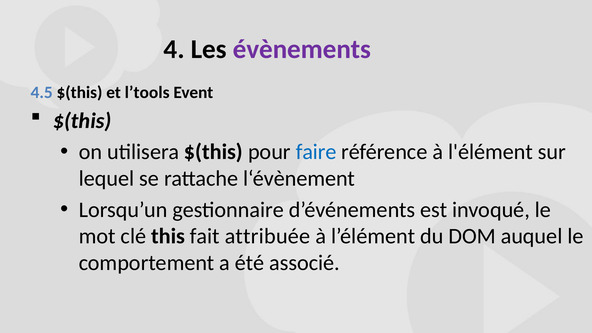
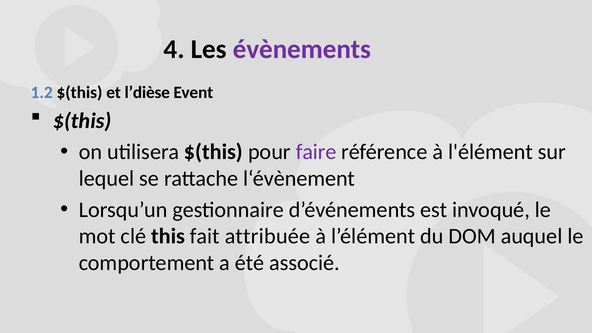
4.5: 4.5 -> 1.2 (42, 92)
l’tools: l’tools -> l’dièse (147, 92)
faire colour: blue -> purple (316, 152)
